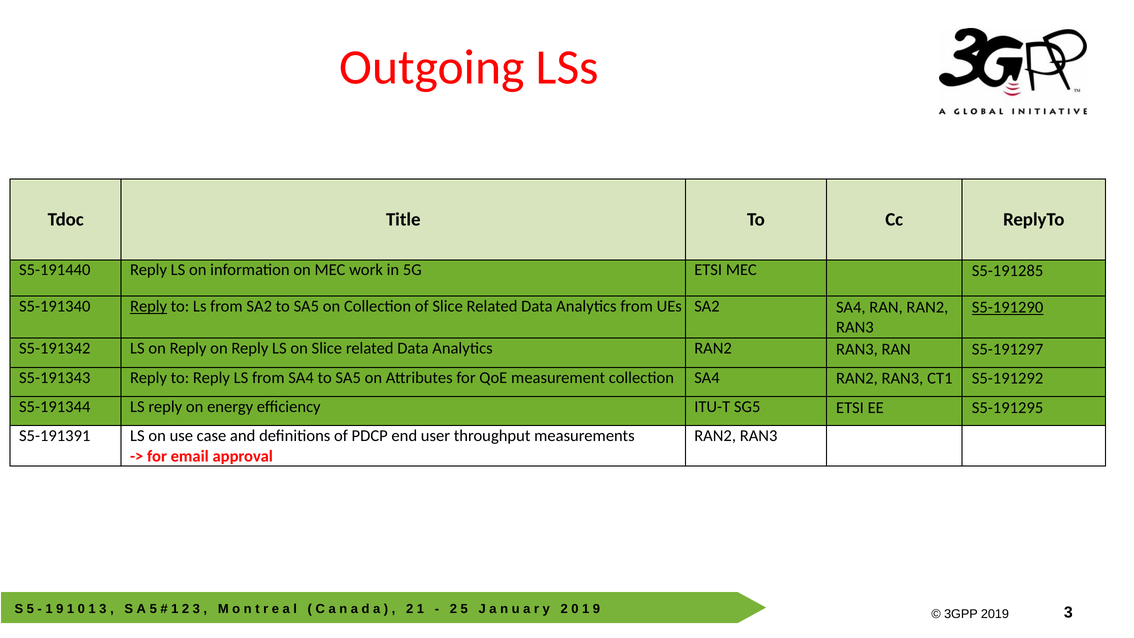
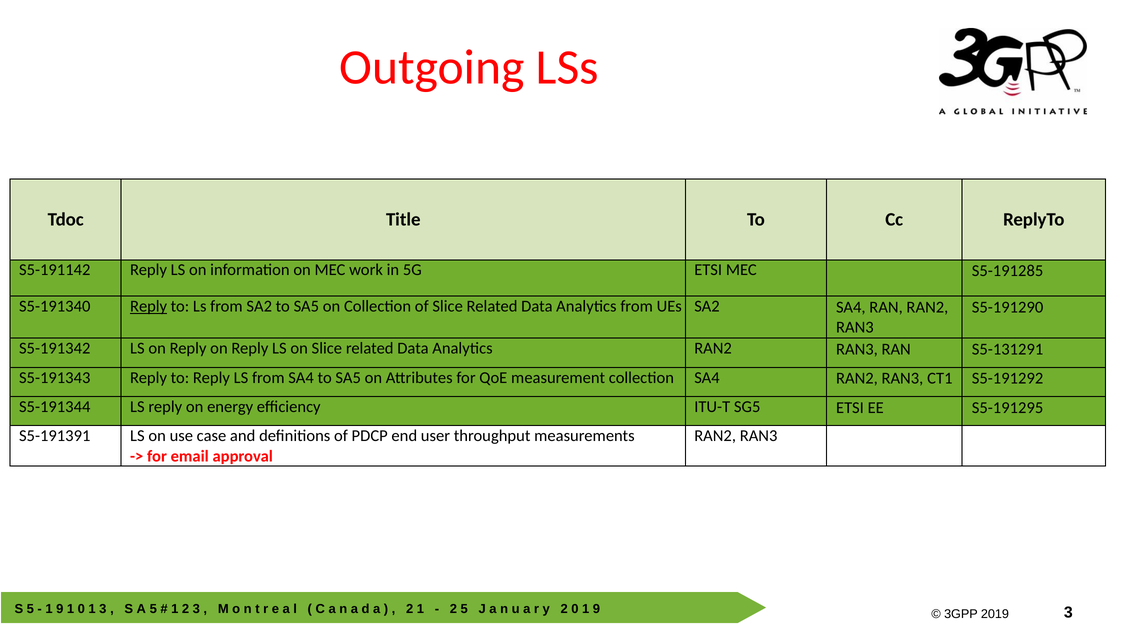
S5-191440: S5-191440 -> S5-191142 (55, 270)
S5-191290 underline: present -> none (1008, 307)
S5-191297: S5-191297 -> S5-131291 (1008, 349)
